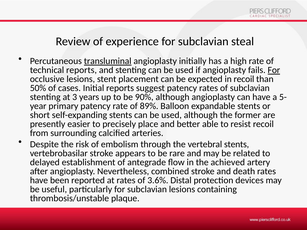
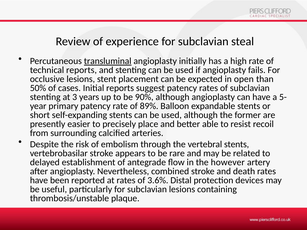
For underline: present -> none (274, 70)
in recoil: recoil -> open (244, 79)
achieved: achieved -> however (228, 162)
